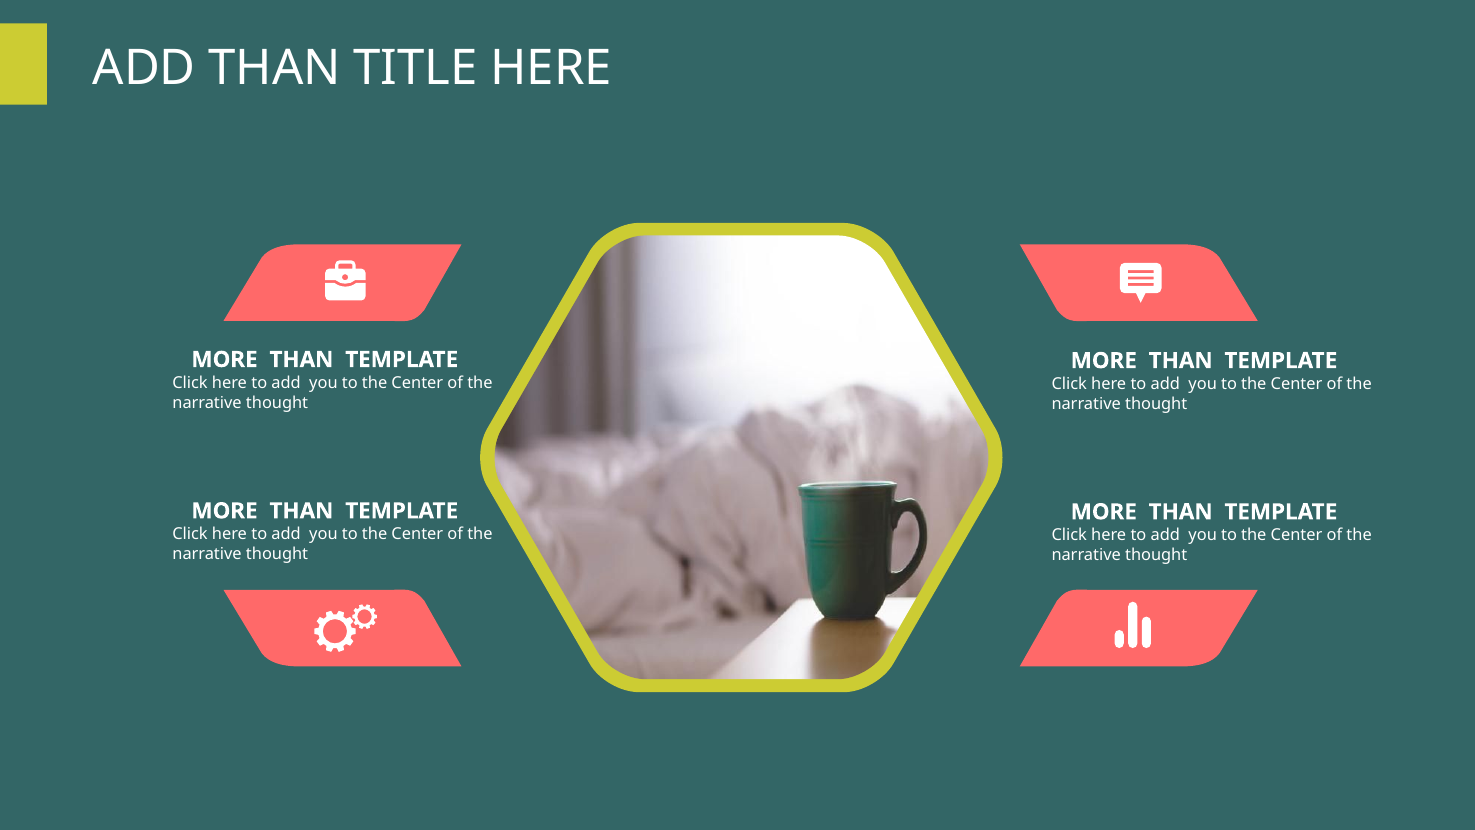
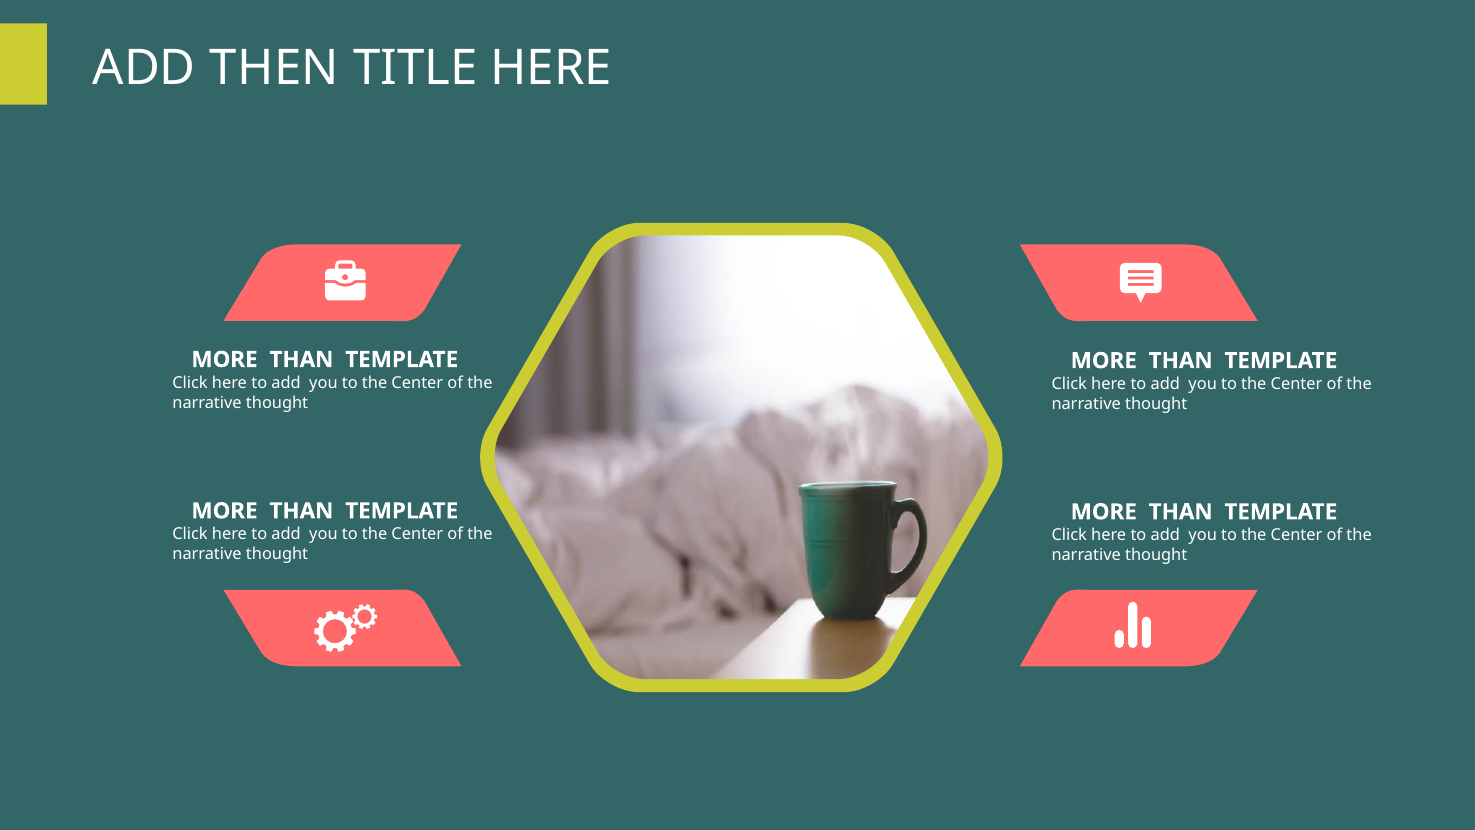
ADD THAN: THAN -> THEN (274, 69)
